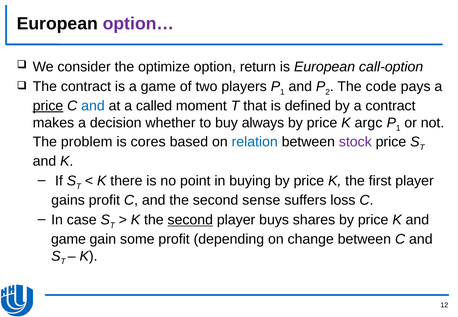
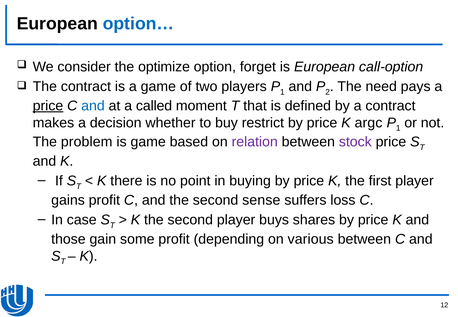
option… colour: purple -> blue (138, 24)
return: return -> forget (258, 67)
code: code -> need (381, 87)
always: always -> restrict (263, 123)
is cores: cores -> game (148, 142)
relation colour: blue -> purple (255, 142)
second underline: present -> none (190, 220)
game: game -> those (68, 239)
change: change -> various (311, 239)
